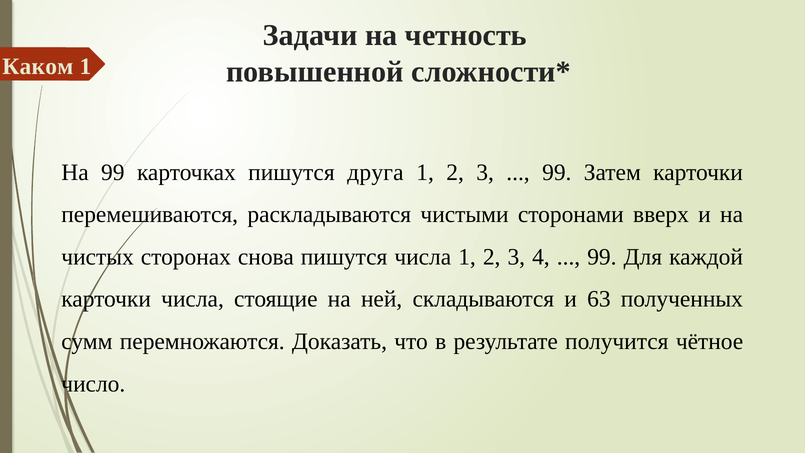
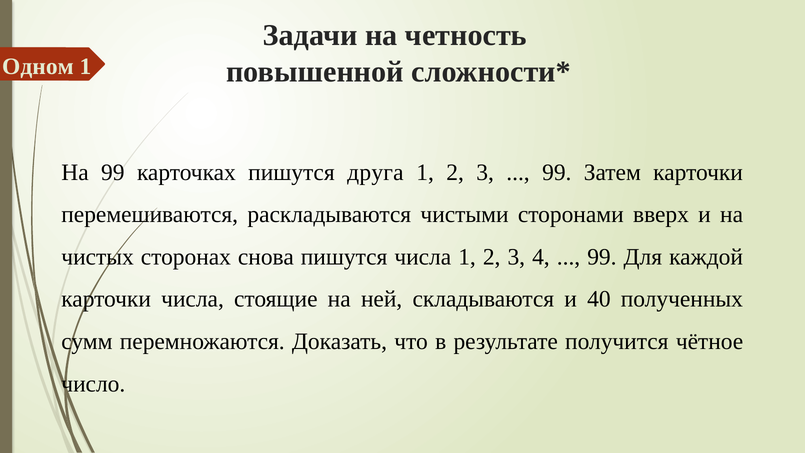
Каком: Каком -> Одном (38, 67)
63: 63 -> 40 (599, 299)
